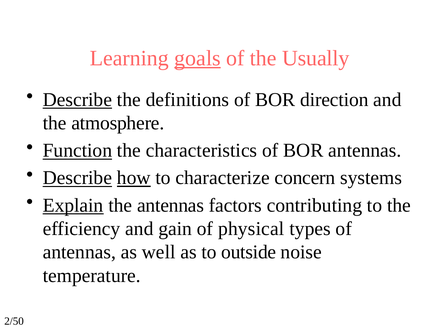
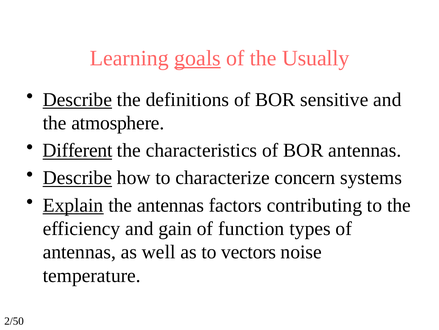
direction: direction -> sensitive (334, 99)
Function: Function -> Different (78, 150)
how underline: present -> none (134, 177)
physical: physical -> function (251, 228)
outside: outside -> vectors (249, 252)
